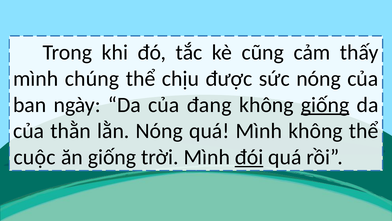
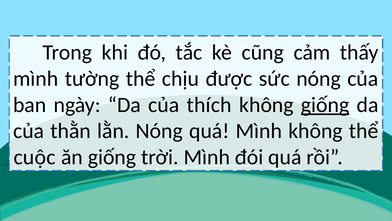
chúng: chúng -> tường (92, 78)
đang: đang -> thích (209, 105)
đói underline: present -> none (249, 157)
